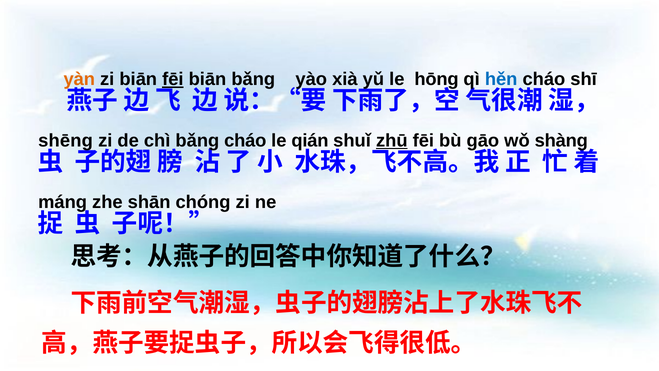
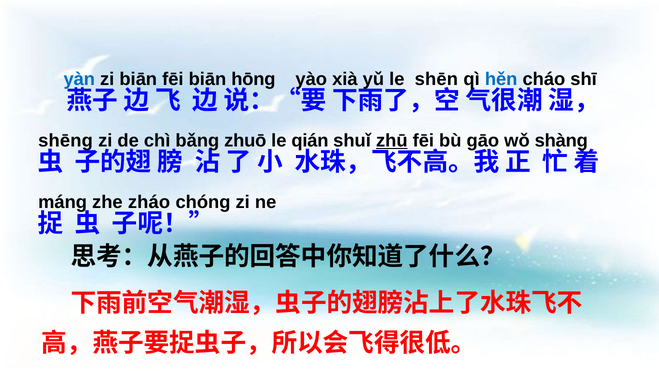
yàn colour: orange -> blue (79, 79)
fēi underline: present -> none (173, 79)
biān bǎnɡ: bǎnɡ -> hōnɡ (253, 79)
hōnɡ: hōnɡ -> shēn (436, 79)
bǎnɡ cháo: cháo -> zhuō (245, 141)
shān: shān -> zháo (149, 202)
